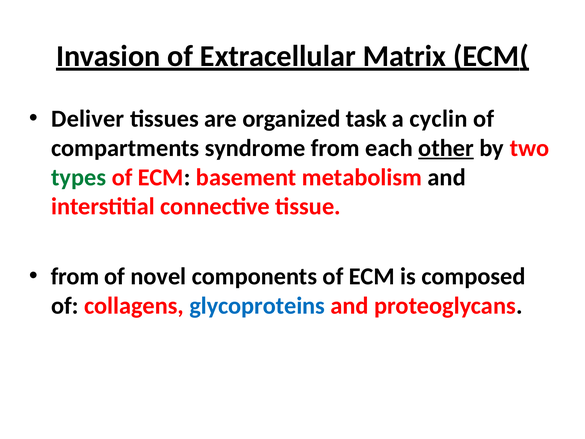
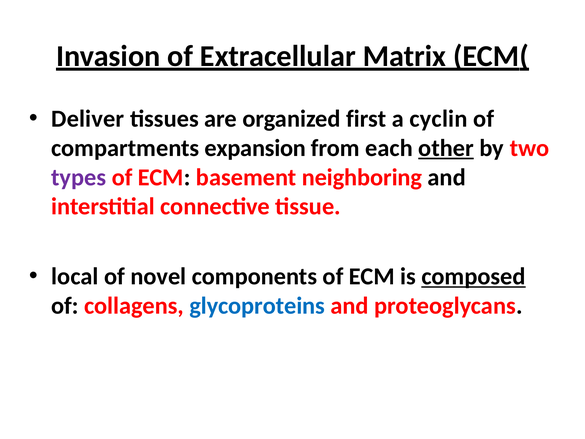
task: task -> first (366, 119)
syndrome: syndrome -> expansion (255, 148)
types colour: green -> purple (79, 177)
metabolism: metabolism -> neighboring (362, 177)
from: from -> local (75, 276)
composed underline: none -> present (473, 276)
